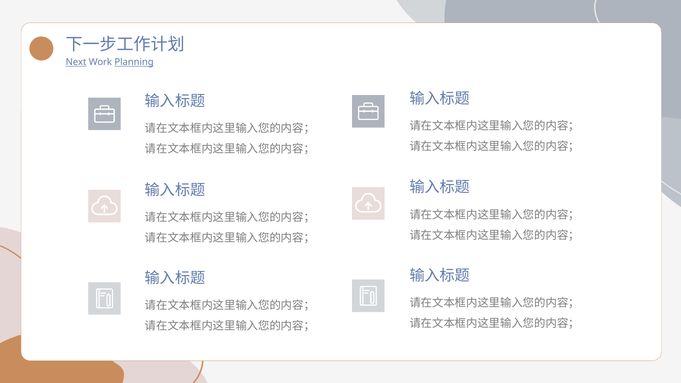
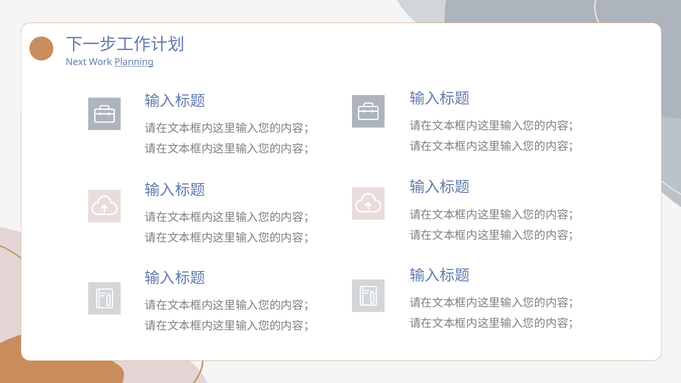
Next underline: present -> none (76, 62)
